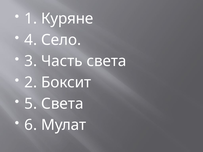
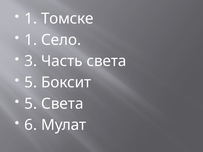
Куряне: Куряне -> Томске (67, 19)
4: 4 -> 1 (31, 40)
2: 2 -> 5 (31, 83)
